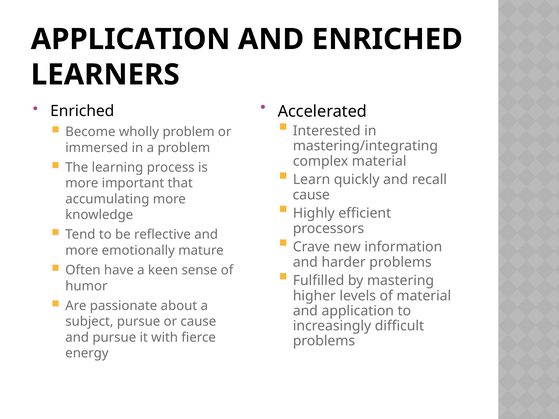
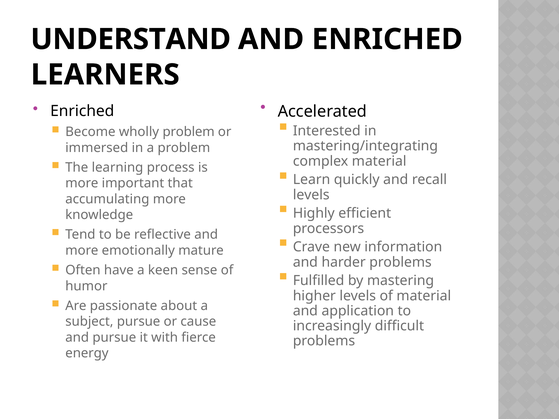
APPLICATION: APPLICATION -> UNDERSTAND (131, 39)
cause: cause -> levels (311, 195)
